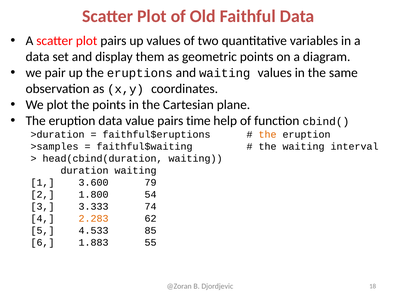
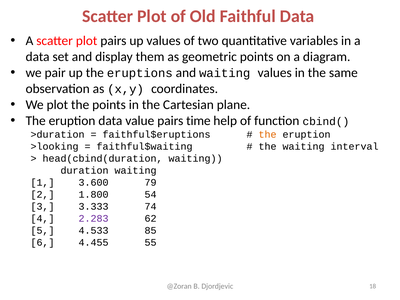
>samples: >samples -> >looking (55, 147)
2.283 colour: orange -> purple (94, 219)
1.883: 1.883 -> 4.455 (94, 243)
